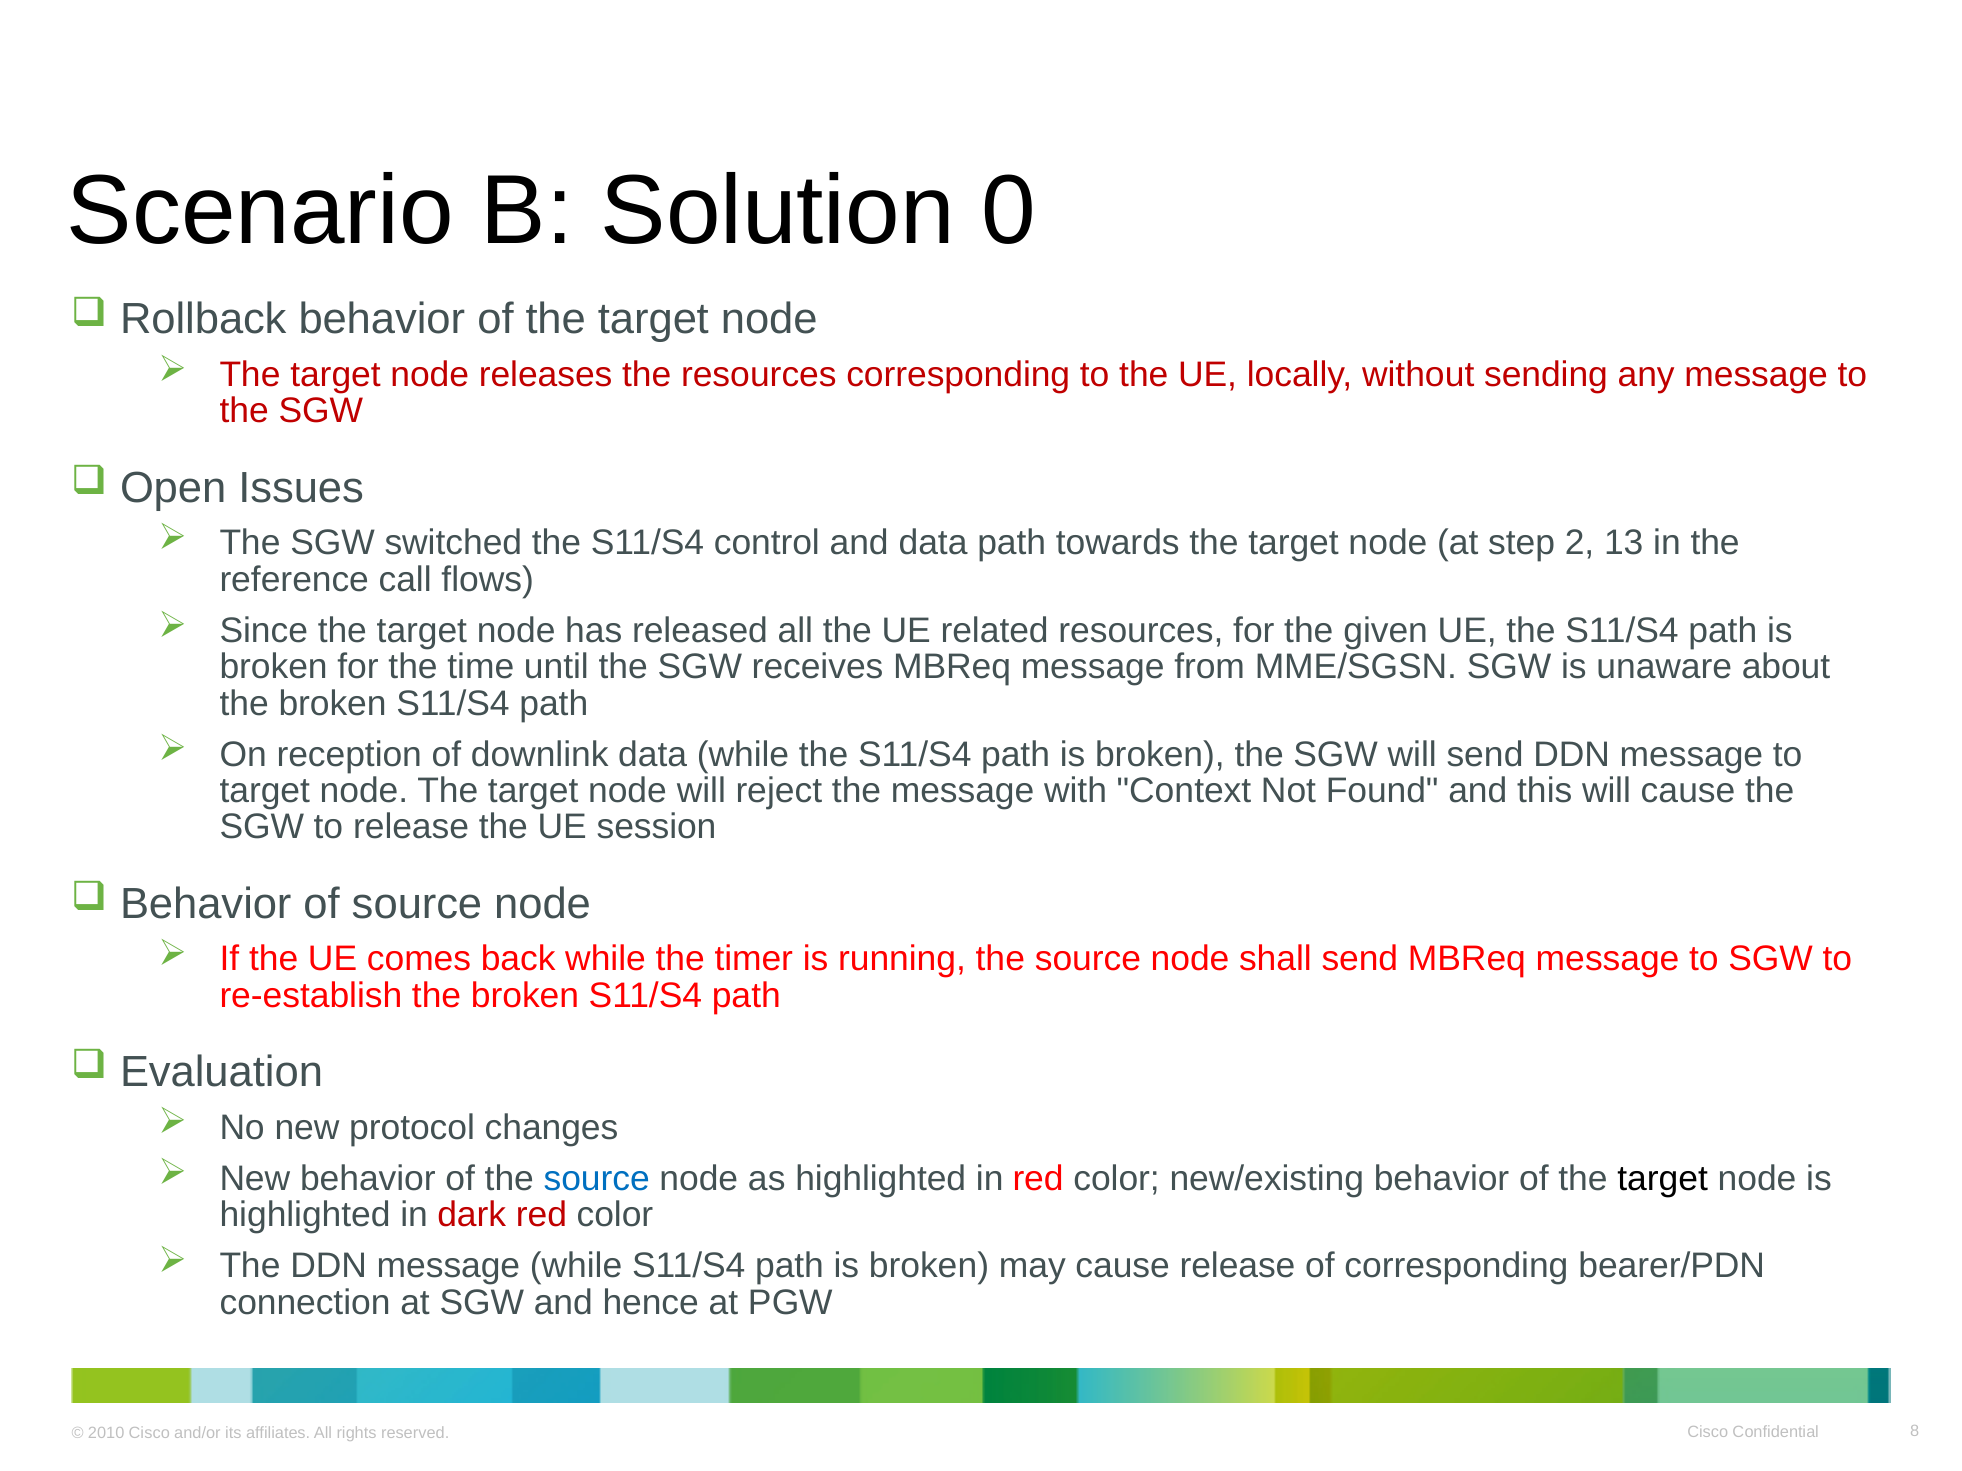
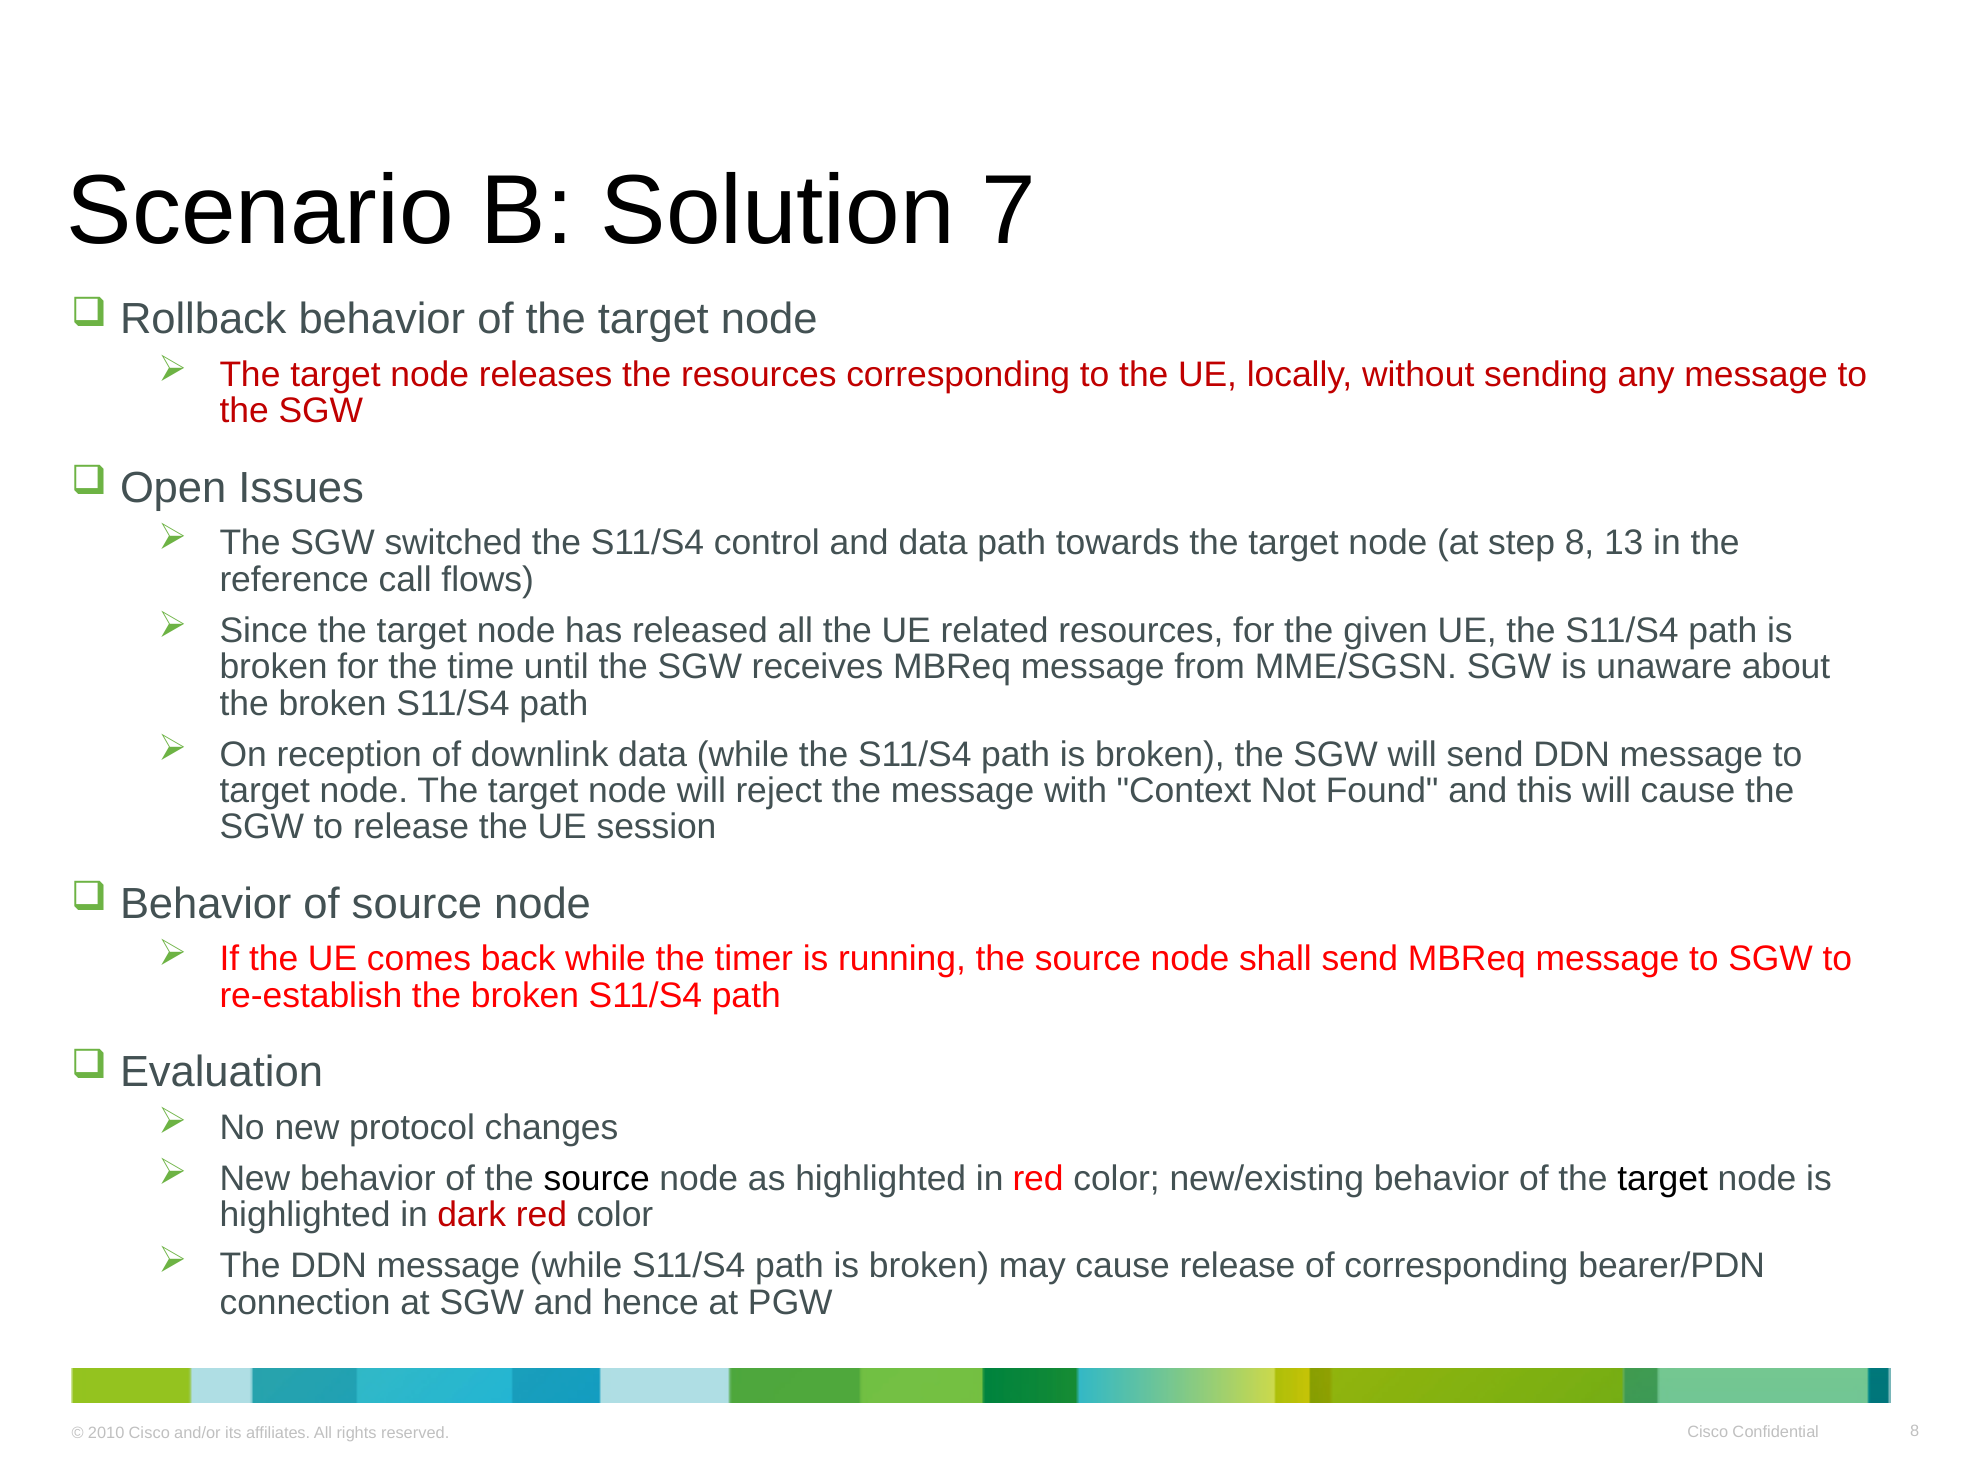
0: 0 -> 7 (1009, 211)
step 2: 2 -> 8 (1580, 543)
source colour: blue -> black (597, 1179)
